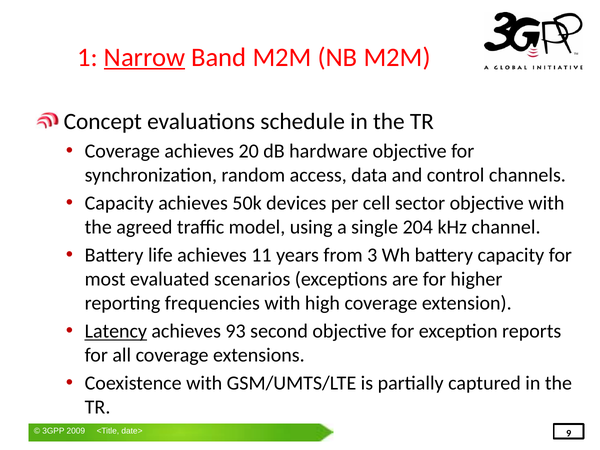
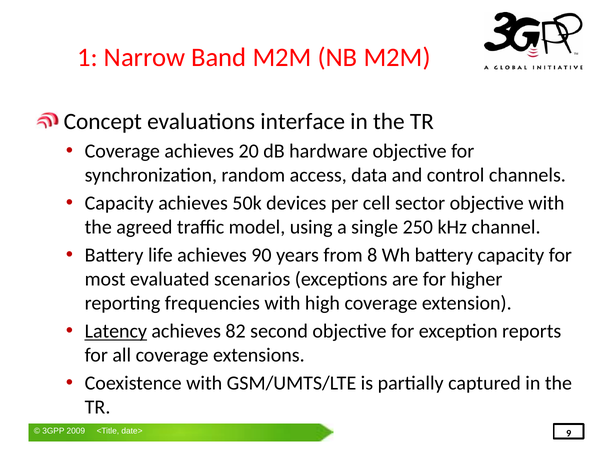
Narrow underline: present -> none (145, 57)
schedule: schedule -> interface (303, 122)
204: 204 -> 250 (418, 227)
11: 11 -> 90 (261, 255)
3: 3 -> 8 (372, 255)
93: 93 -> 82 (236, 331)
